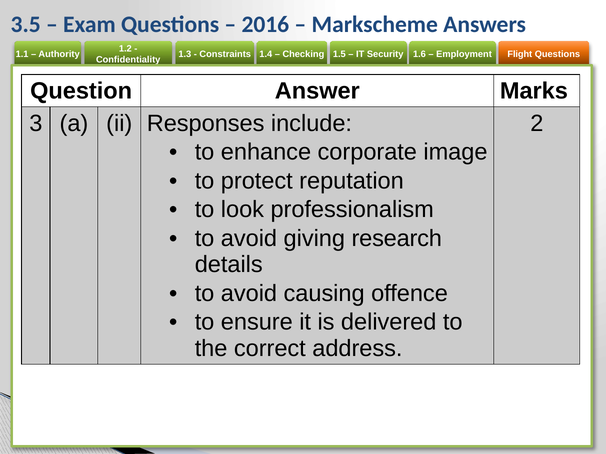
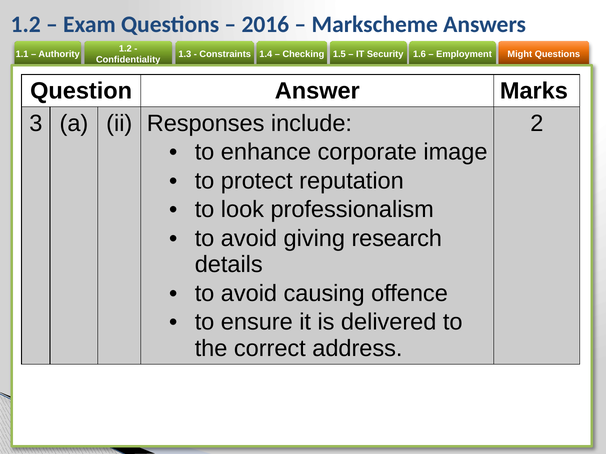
3.5: 3.5 -> 1.2 (26, 25)
Flight: Flight -> Might (520, 54)
